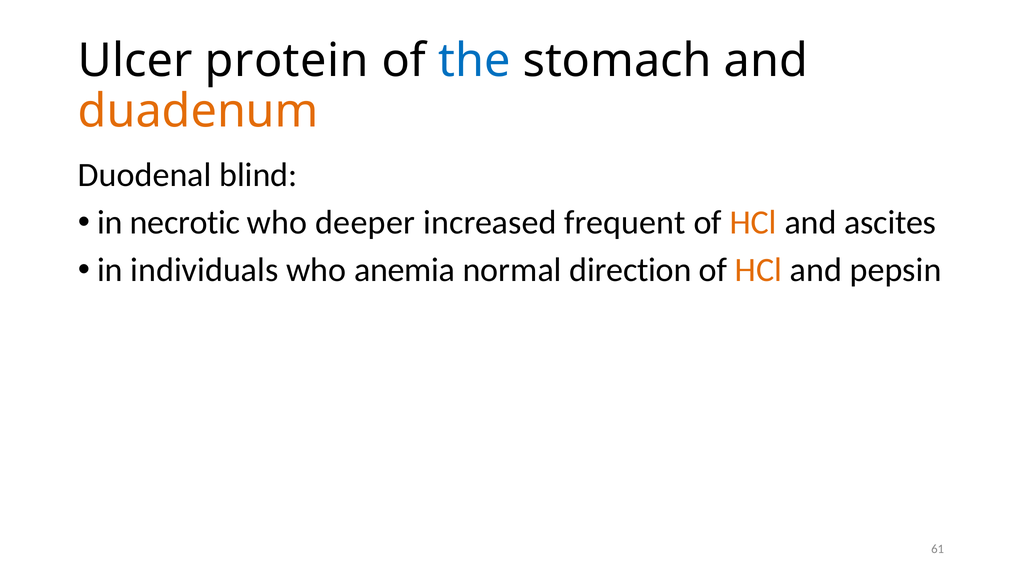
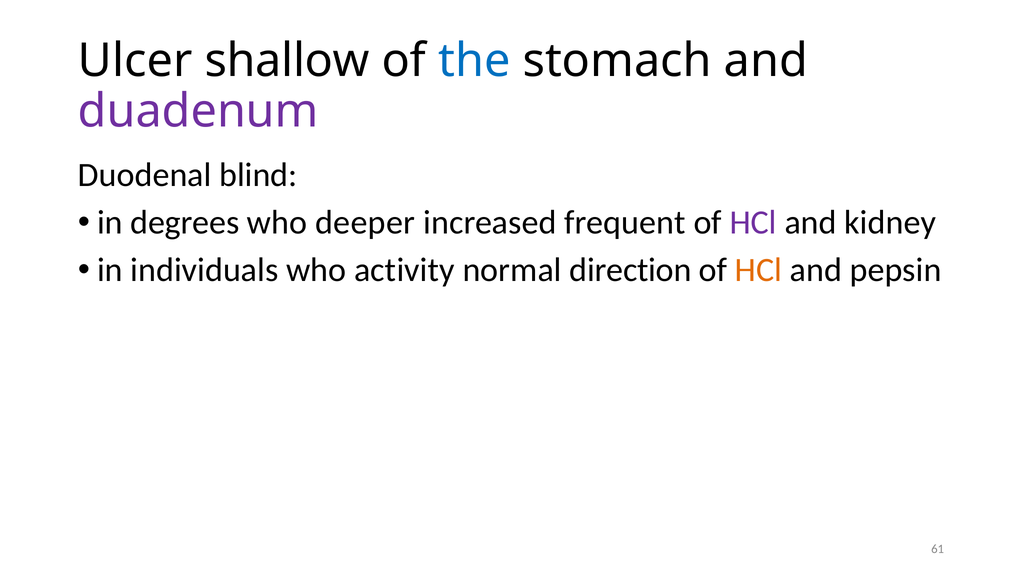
protein: protein -> shallow (287, 61)
duadenum colour: orange -> purple (198, 111)
necrotic: necrotic -> degrees (185, 223)
HCl colour: orange -> purple (753, 223)
ascites: ascites -> kidney (890, 223)
anemia: anemia -> activity (404, 270)
